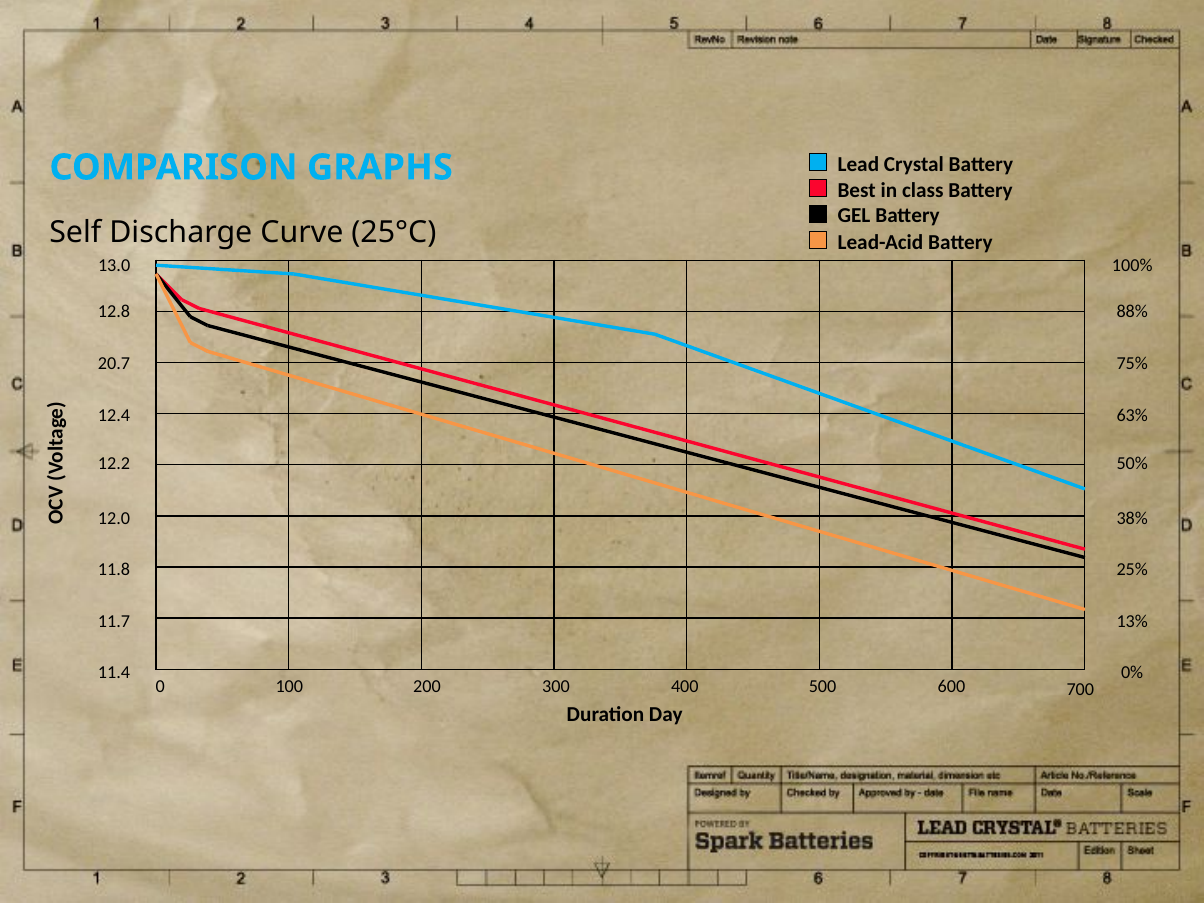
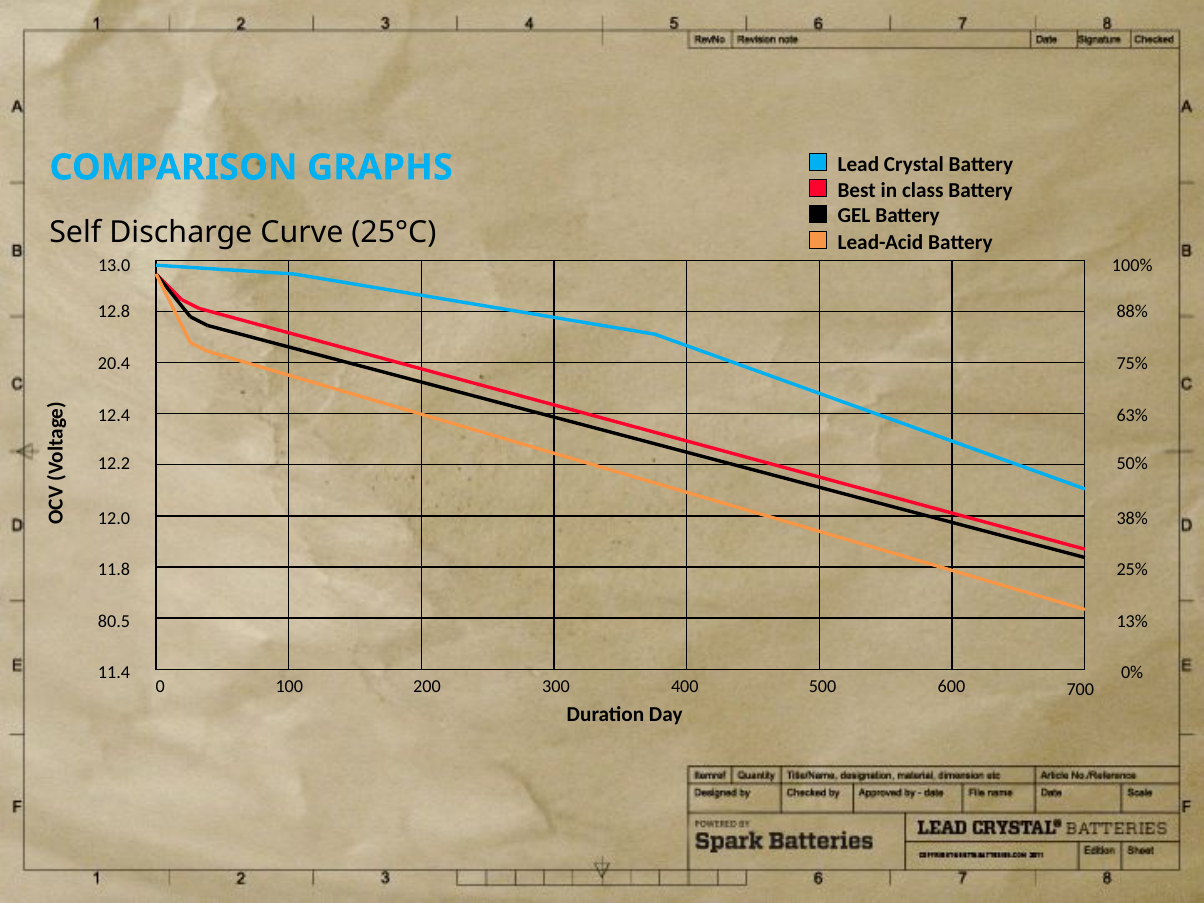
20.7: 20.7 -> 20.4 (114, 364)
11.7: 11.7 -> 80.5 (114, 621)
